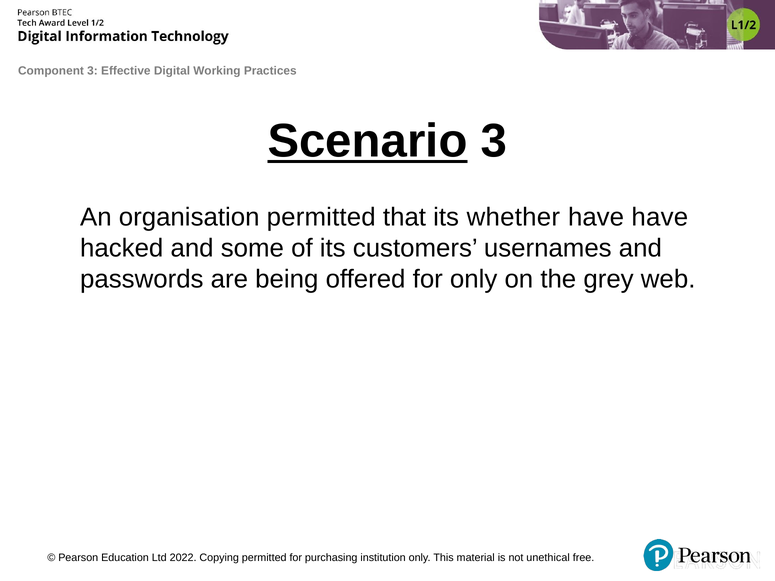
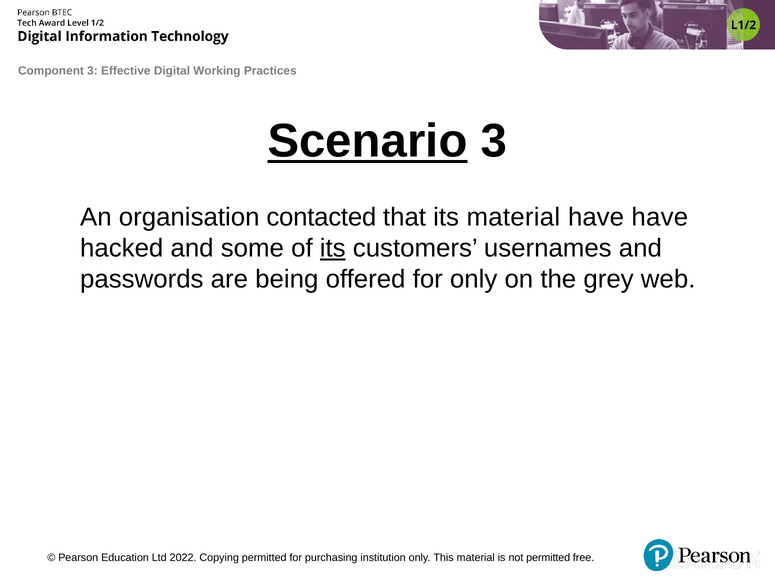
organisation permitted: permitted -> contacted (321, 218)
its whether: whether -> material (513, 218)
its underline: none -> present (333, 249)
not unethical: unethical -> permitted (548, 558)
